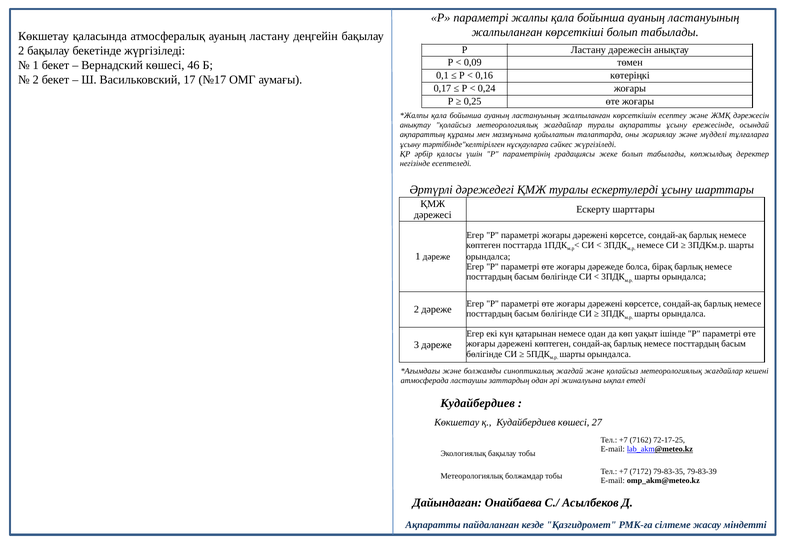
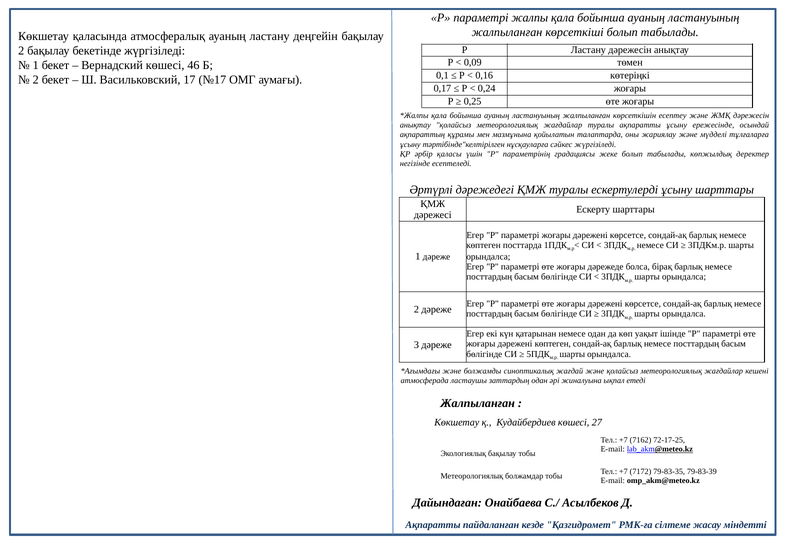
Кудайбердиев: Кудайбердиев -> Жалпыланған (478, 403)
